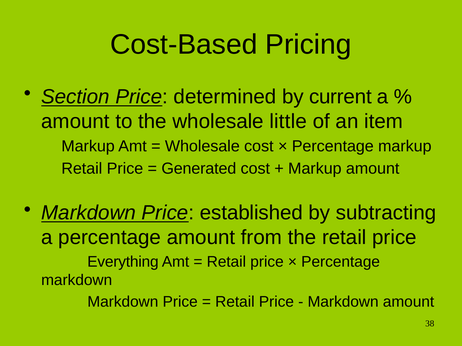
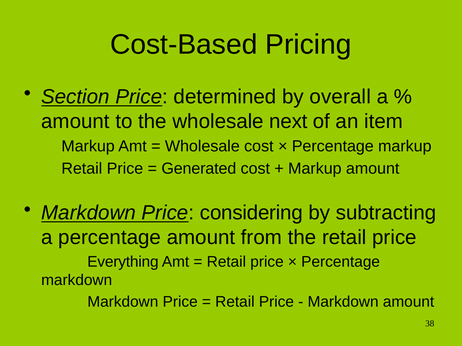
current: current -> overall (340, 97)
little: little -> next (288, 122)
established: established -> considering (251, 213)
